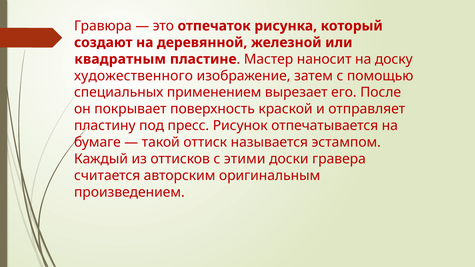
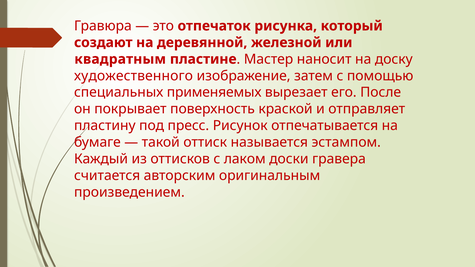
применением: применением -> применяемых (214, 92)
этими: этими -> лаком (245, 159)
